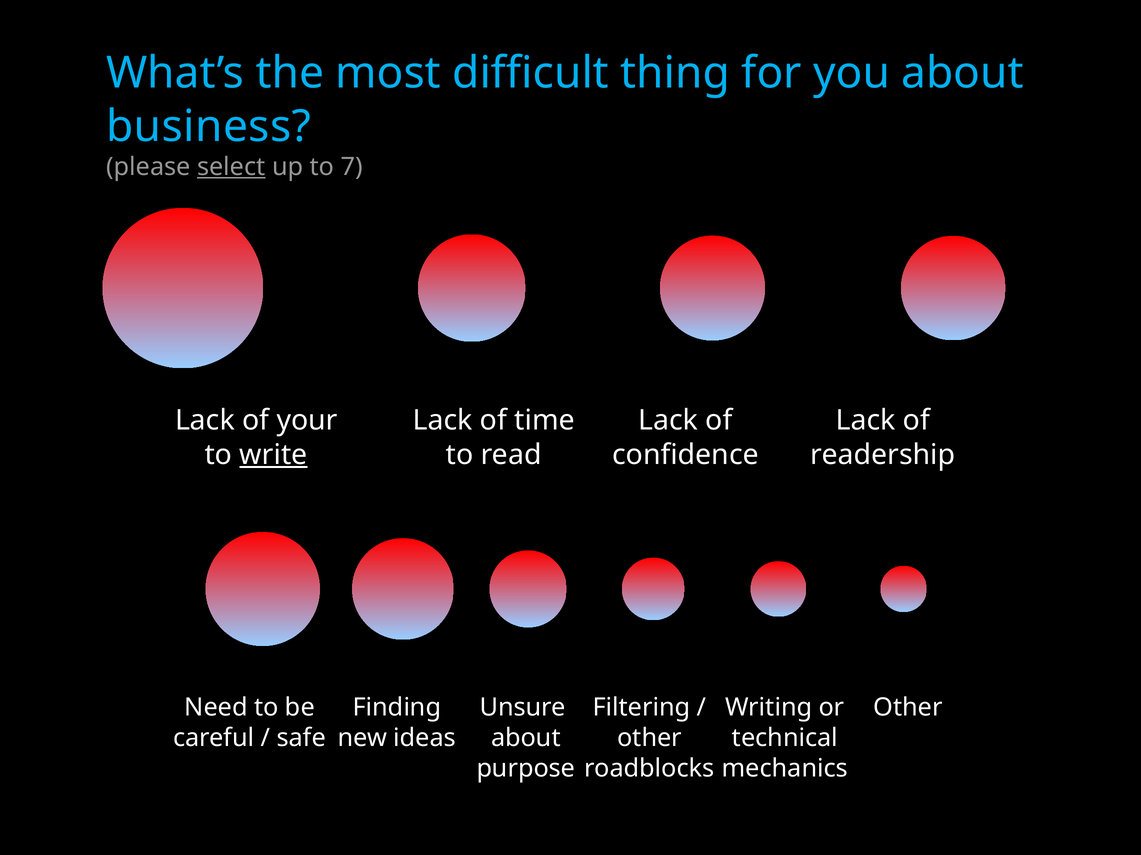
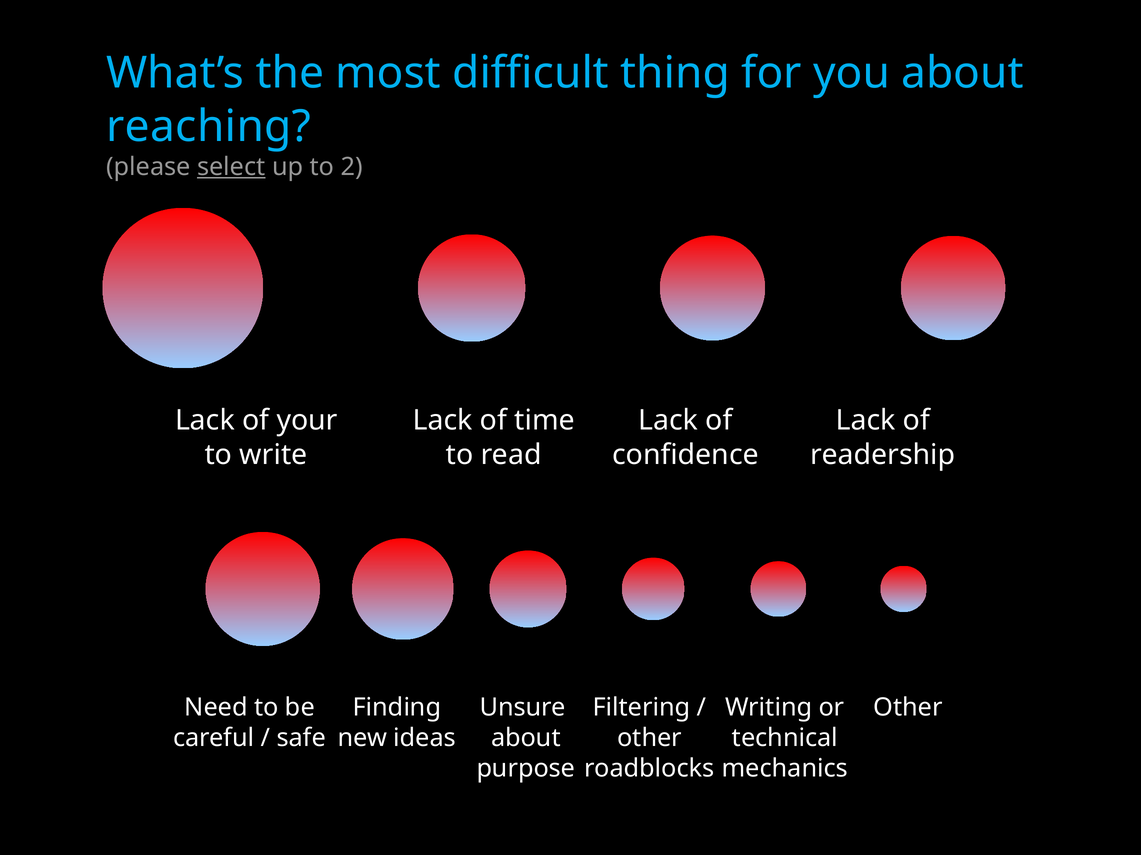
business: business -> reaching (209, 127)
7: 7 -> 2 (352, 167)
write underline: present -> none (273, 455)
